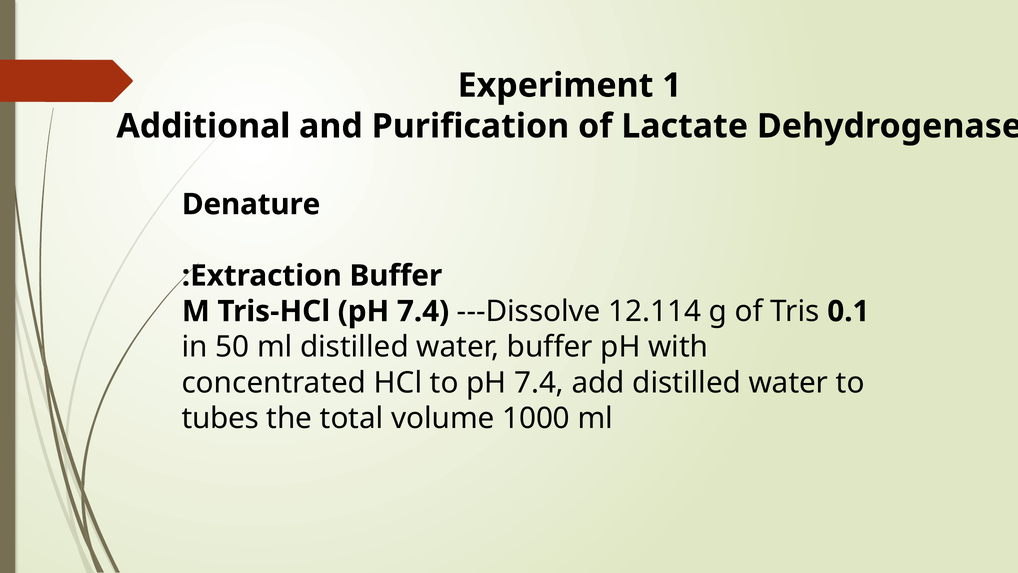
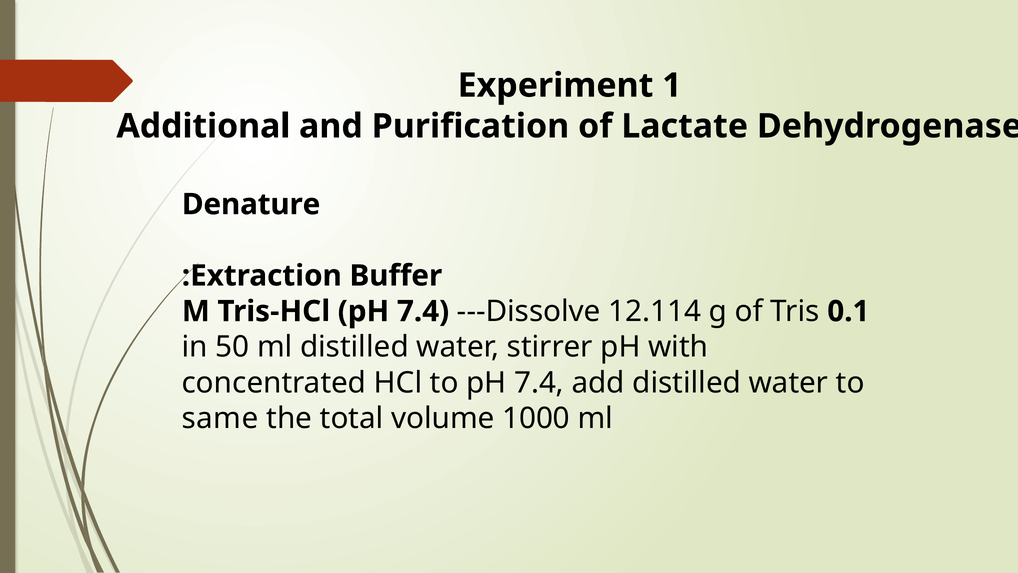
water buffer: buffer -> stirrer (550, 347)
tubes: tubes -> same (220, 418)
